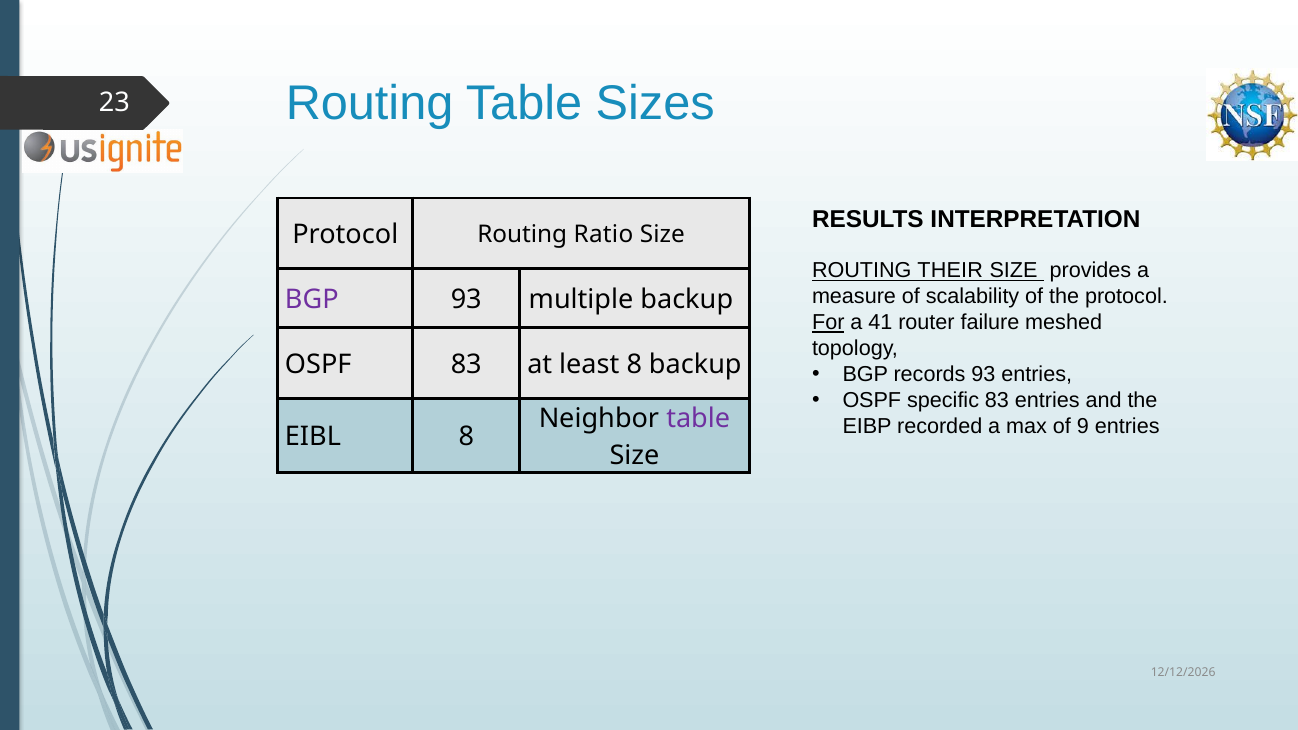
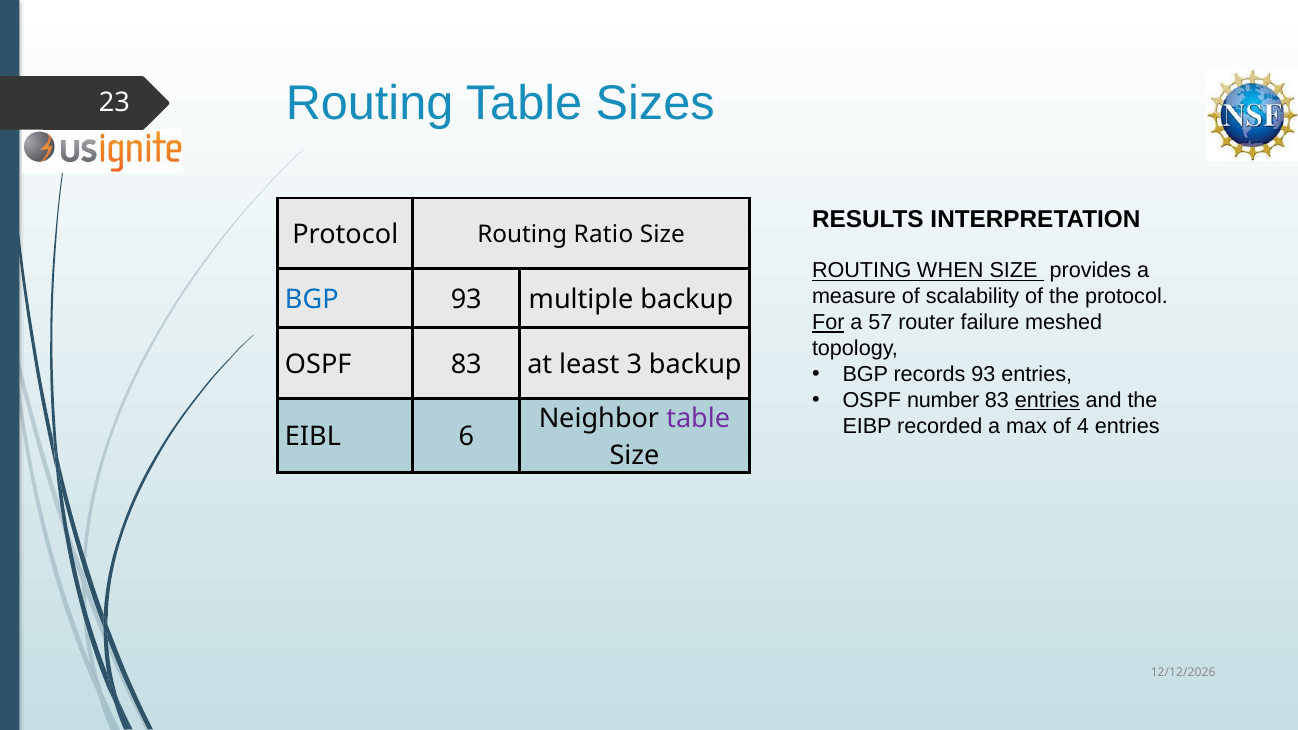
THEIR: THEIR -> WHEN (950, 271)
BGP colour: purple -> blue (312, 300)
41: 41 -> 57 (880, 323)
least 8: 8 -> 3 (634, 365)
specific: specific -> number (943, 400)
entries underline: none -> present (1047, 400)
9: 9 -> 4 (1083, 426)
EIBL 8: 8 -> 6 (466, 437)
